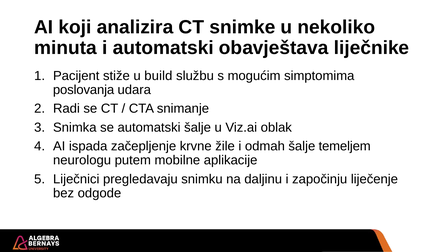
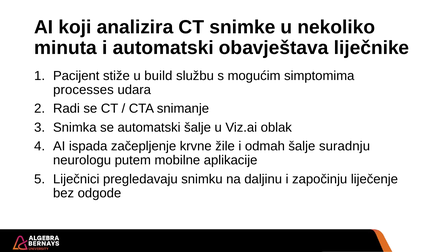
poslovanja: poslovanja -> processes (83, 90)
temeljem: temeljem -> suradnju (345, 146)
